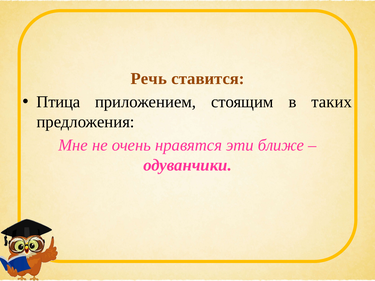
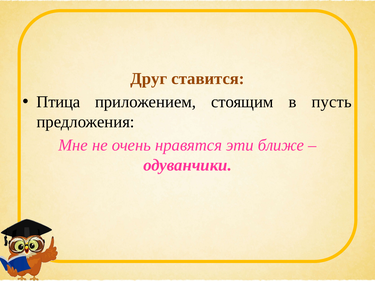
Речь: Речь -> Друг (149, 79)
таких: таких -> пусть (332, 102)
